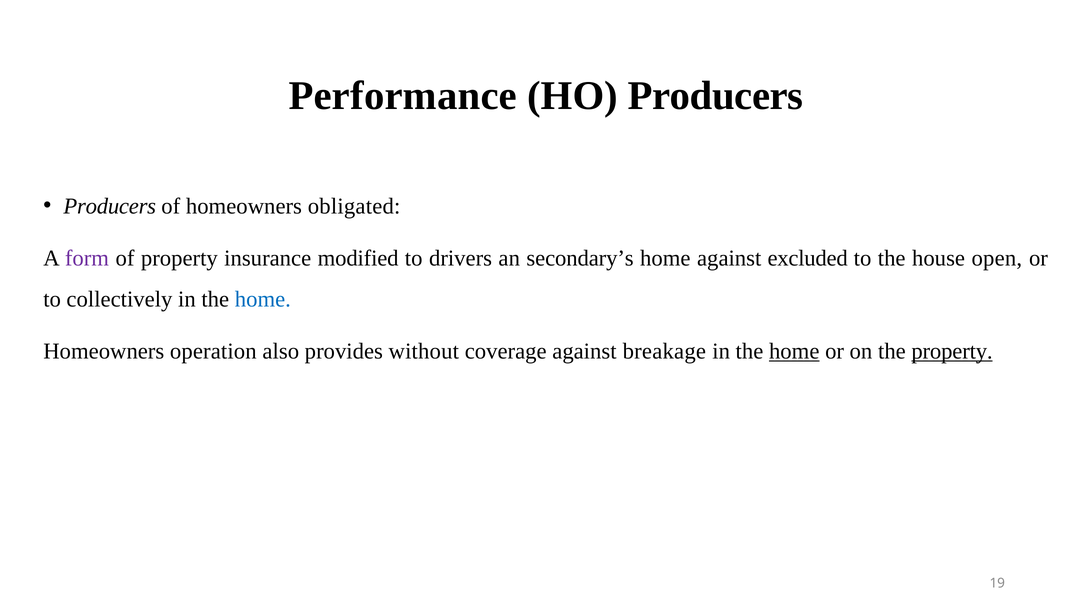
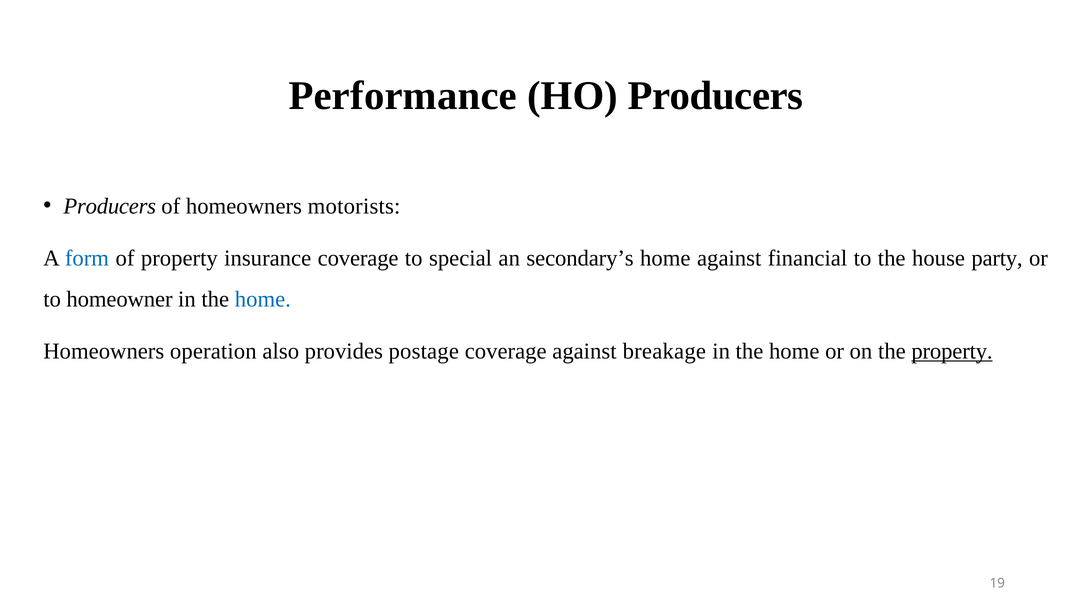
obligated: obligated -> motorists (354, 206)
form colour: purple -> blue (87, 258)
insurance modified: modified -> coverage (358, 258)
drivers: drivers -> special (461, 258)
excluded: excluded -> financial (808, 258)
open: open -> party (997, 258)
collectively: collectively -> homeowner (120, 299)
without: without -> postage (424, 351)
home underline: present -> none (794, 351)
